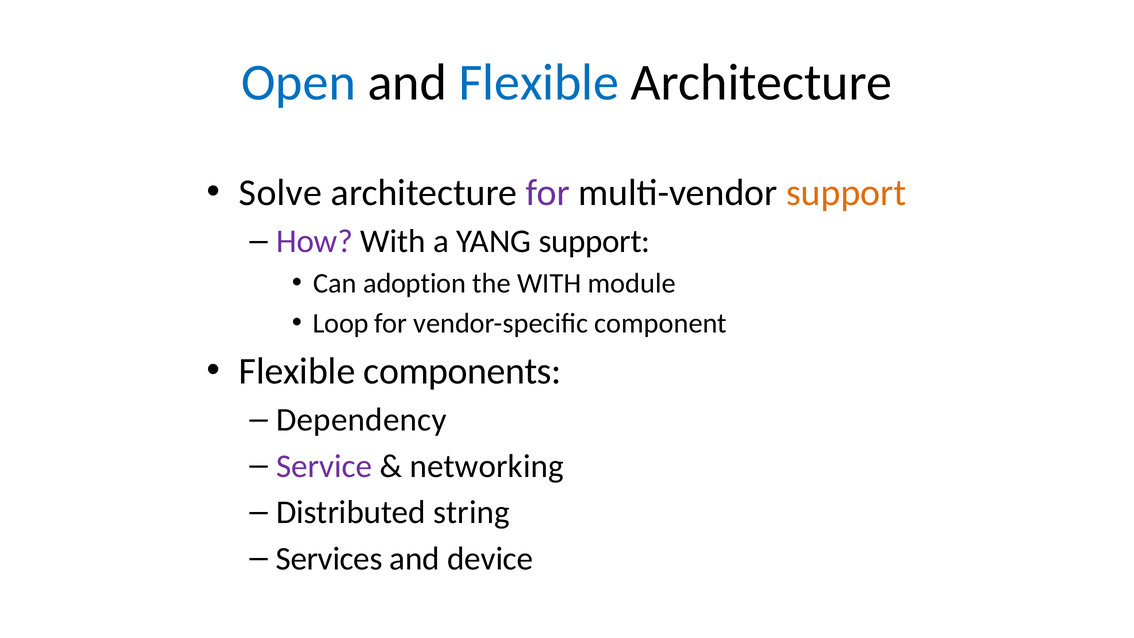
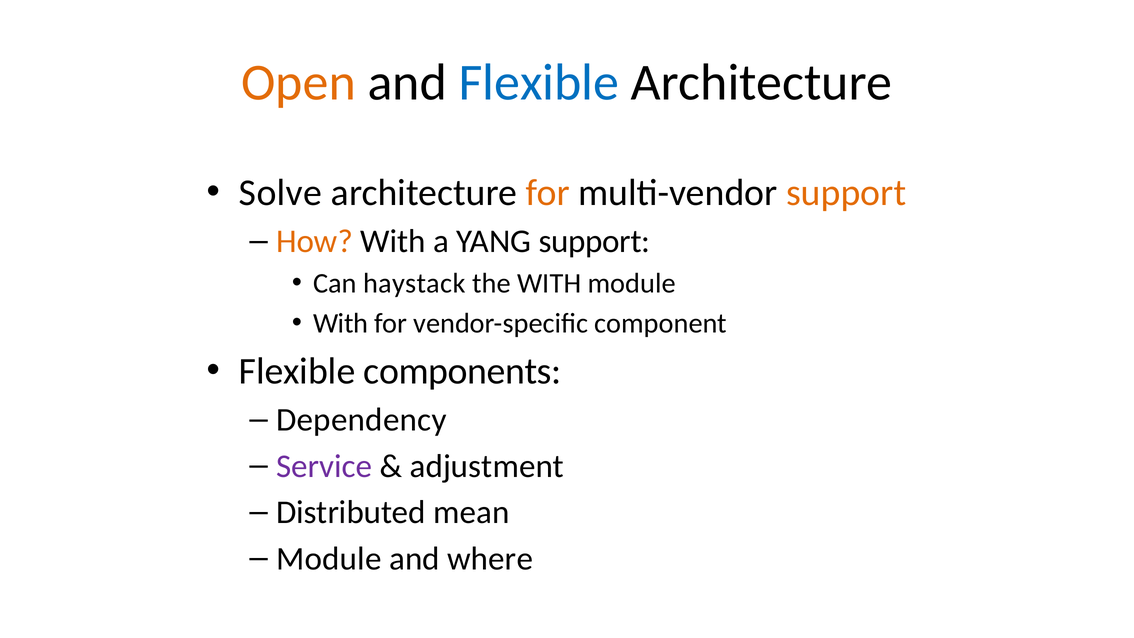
Open colour: blue -> orange (298, 82)
for colour: purple -> orange (548, 193)
How colour: purple -> orange (314, 241)
adoption: adoption -> haystack (414, 284)
Loop: Loop -> With (341, 323)
networking: networking -> adjustment (487, 466)
string: string -> mean (472, 512)
Services: Services -> Module (329, 559)
device: device -> where (490, 559)
